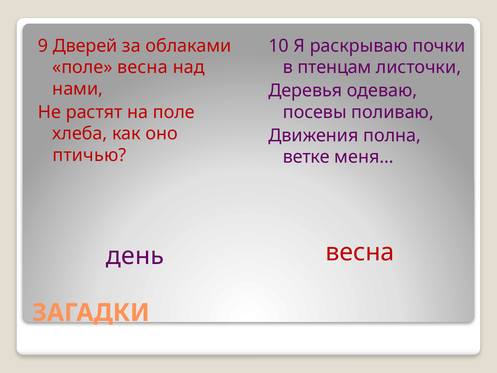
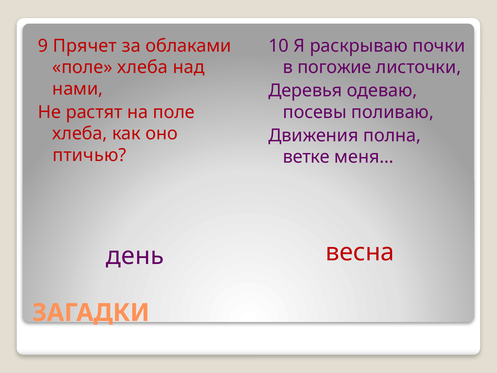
Дверей: Дверей -> Прячет (85, 46)
весна: весна -> хлеба (143, 67)
птенцам: птенцам -> погожие (334, 67)
